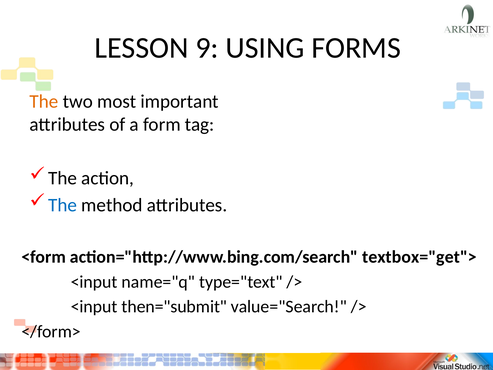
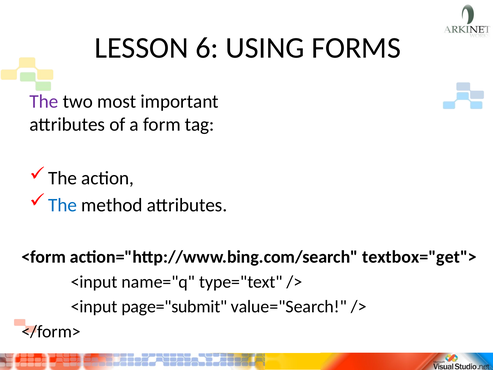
9: 9 -> 6 (207, 48)
The colour: orange -> purple (44, 102)
then="submit: then="submit -> page="submit (174, 307)
